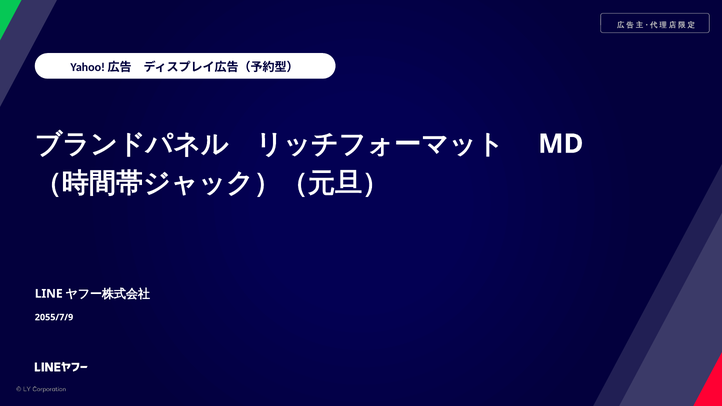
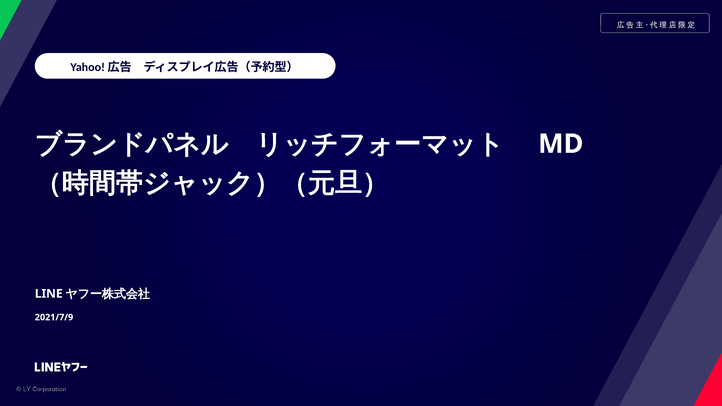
2055/7/9: 2055/7/9 -> 2021/7/9 (54, 317)
